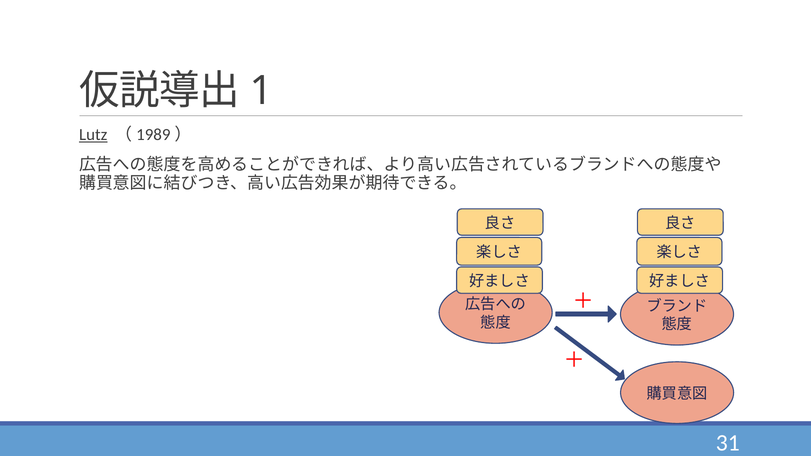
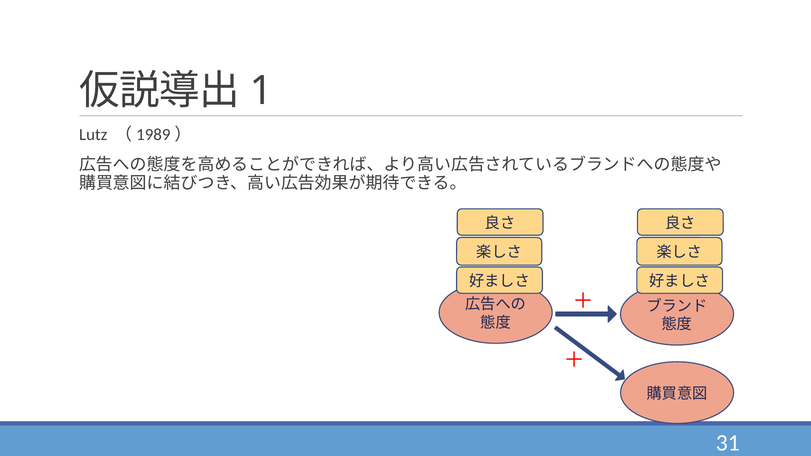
Lutz underline: present -> none (93, 135)
